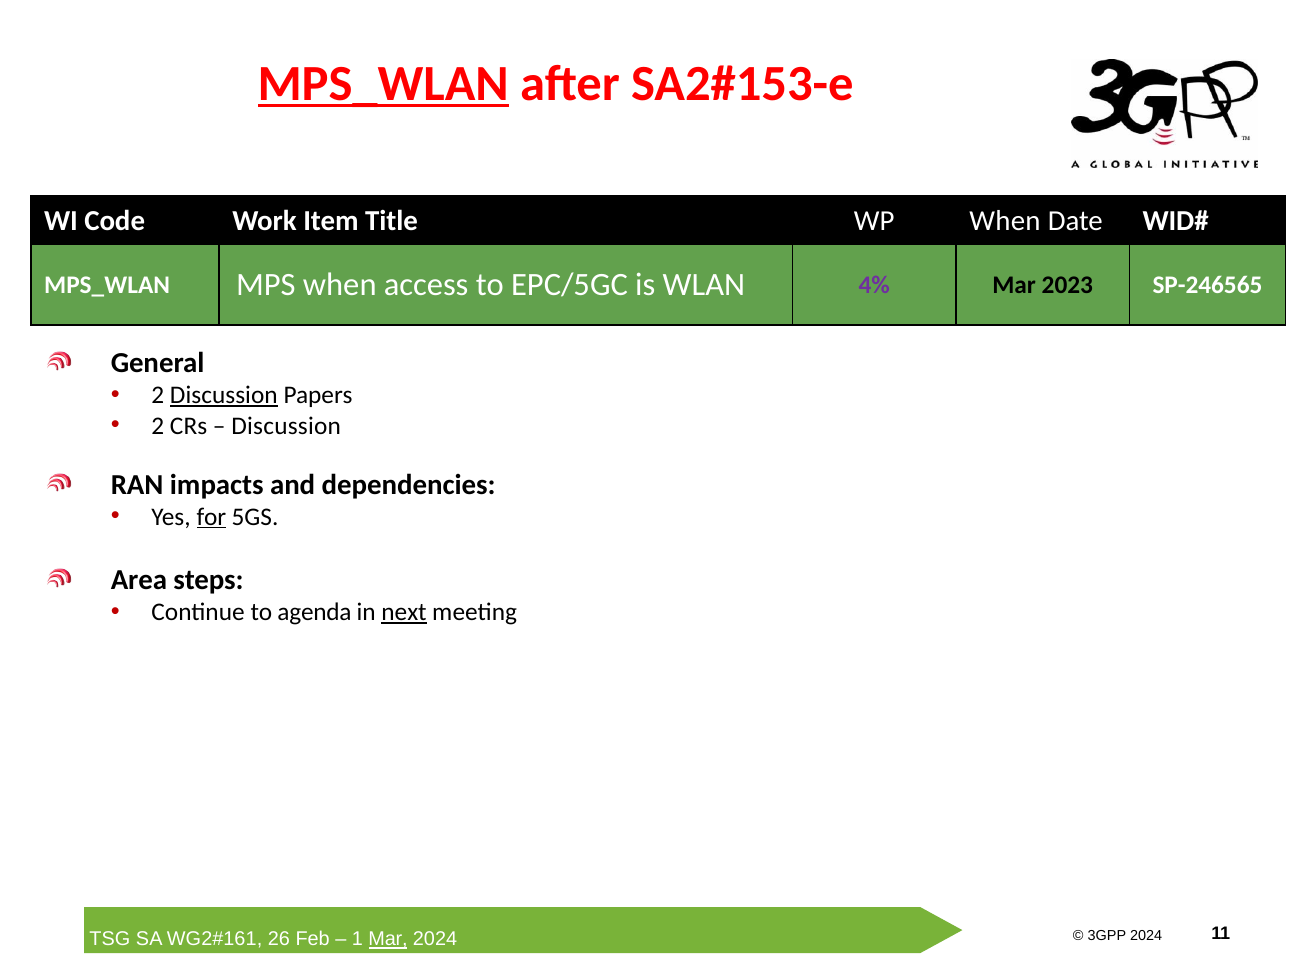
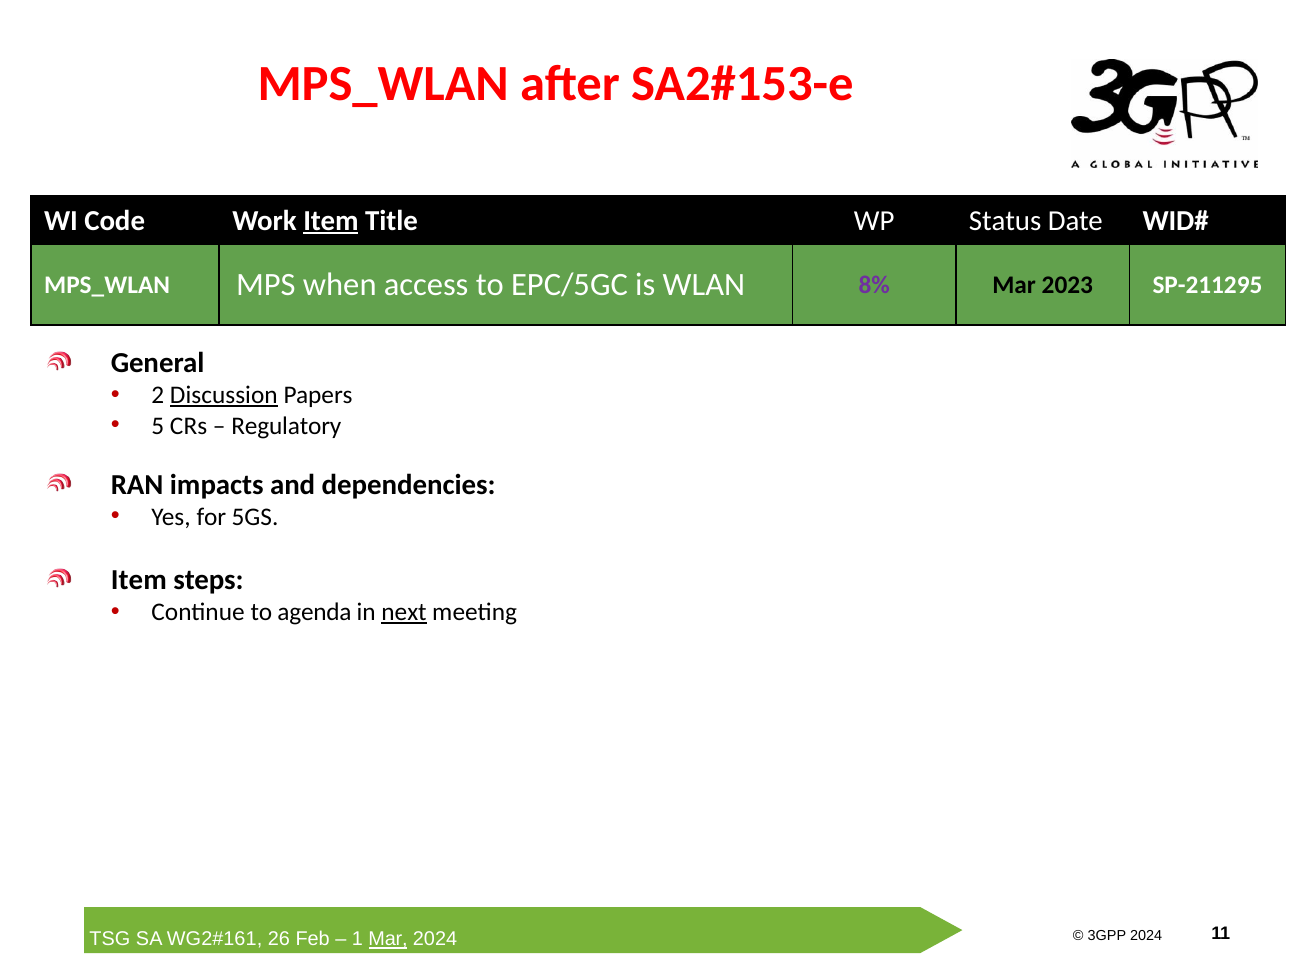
MPS_WLAN underline: present -> none (383, 84)
Item underline: none -> present (331, 221)
WP When: When -> Status (1005, 221)
4%: 4% -> 8% (874, 285)
SP-246565: SP-246565 -> SP-211295 (1207, 285)
2: 2 -> 5 (158, 426)
Discussion: Discussion -> Regulatory (286, 426)
for underline: present -> none (211, 517)
Area: Area -> Item (139, 580)
